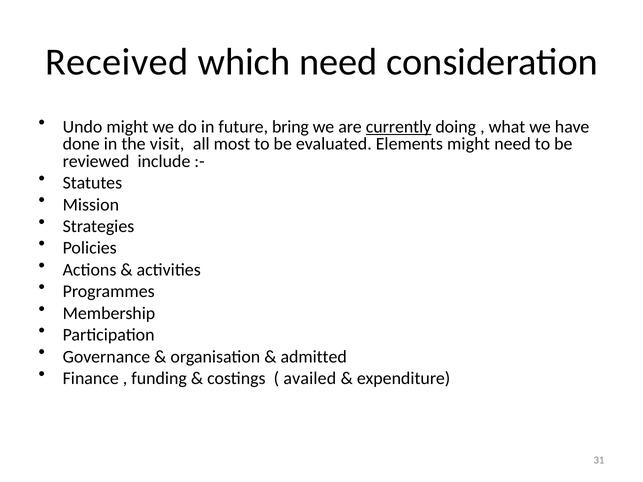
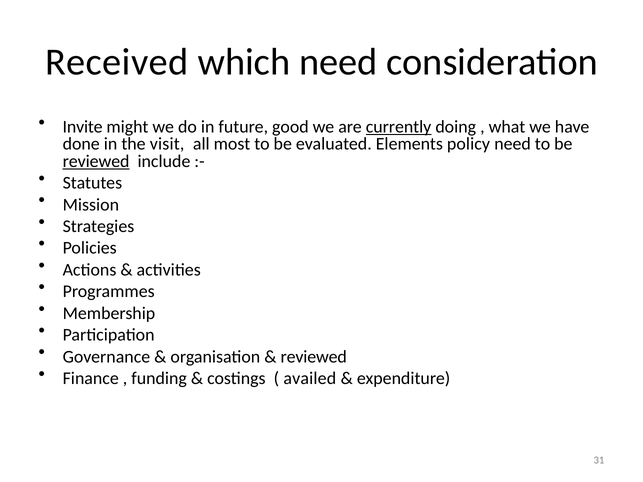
Undo: Undo -> Invite (83, 127)
bring: bring -> good (290, 127)
Elements might: might -> policy (469, 144)
reviewed underline: none -> present (96, 161)
admitted: admitted -> reviewed (314, 357)
